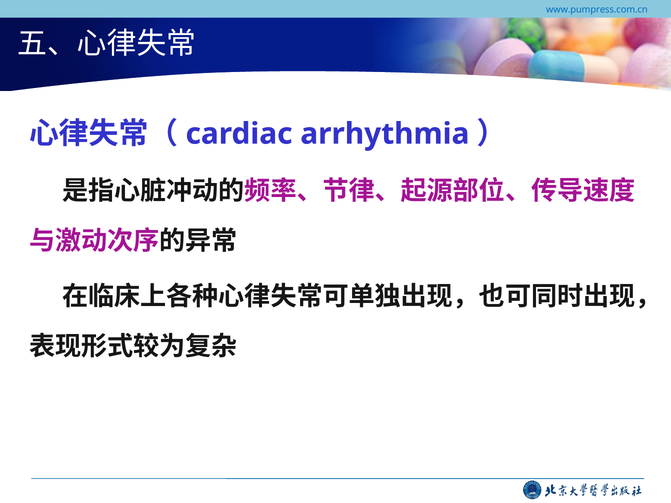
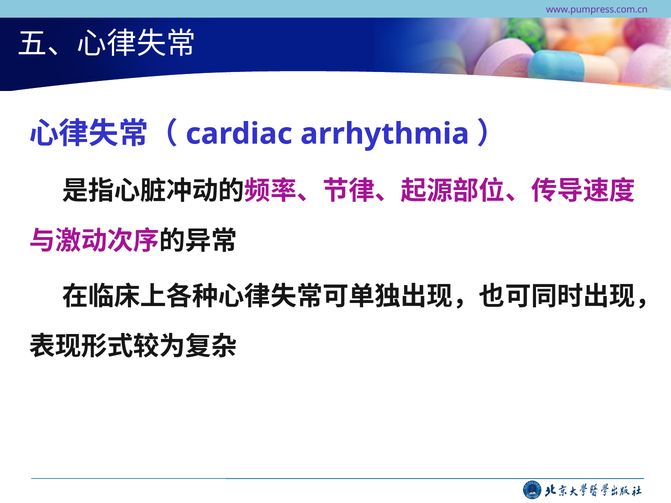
www.pumpress.com.cn colour: blue -> purple (597, 10)
